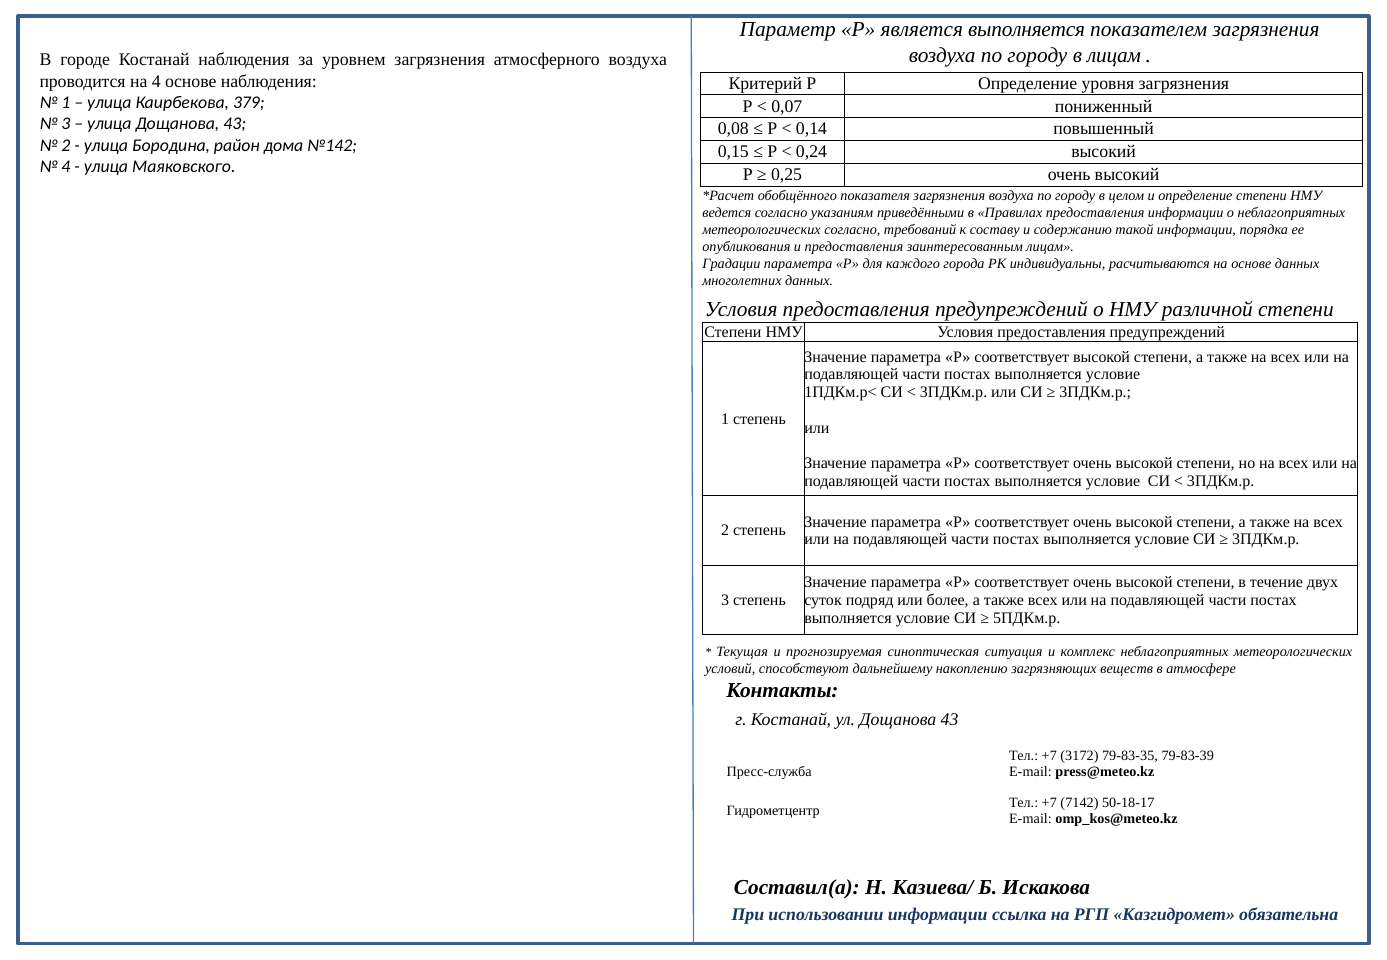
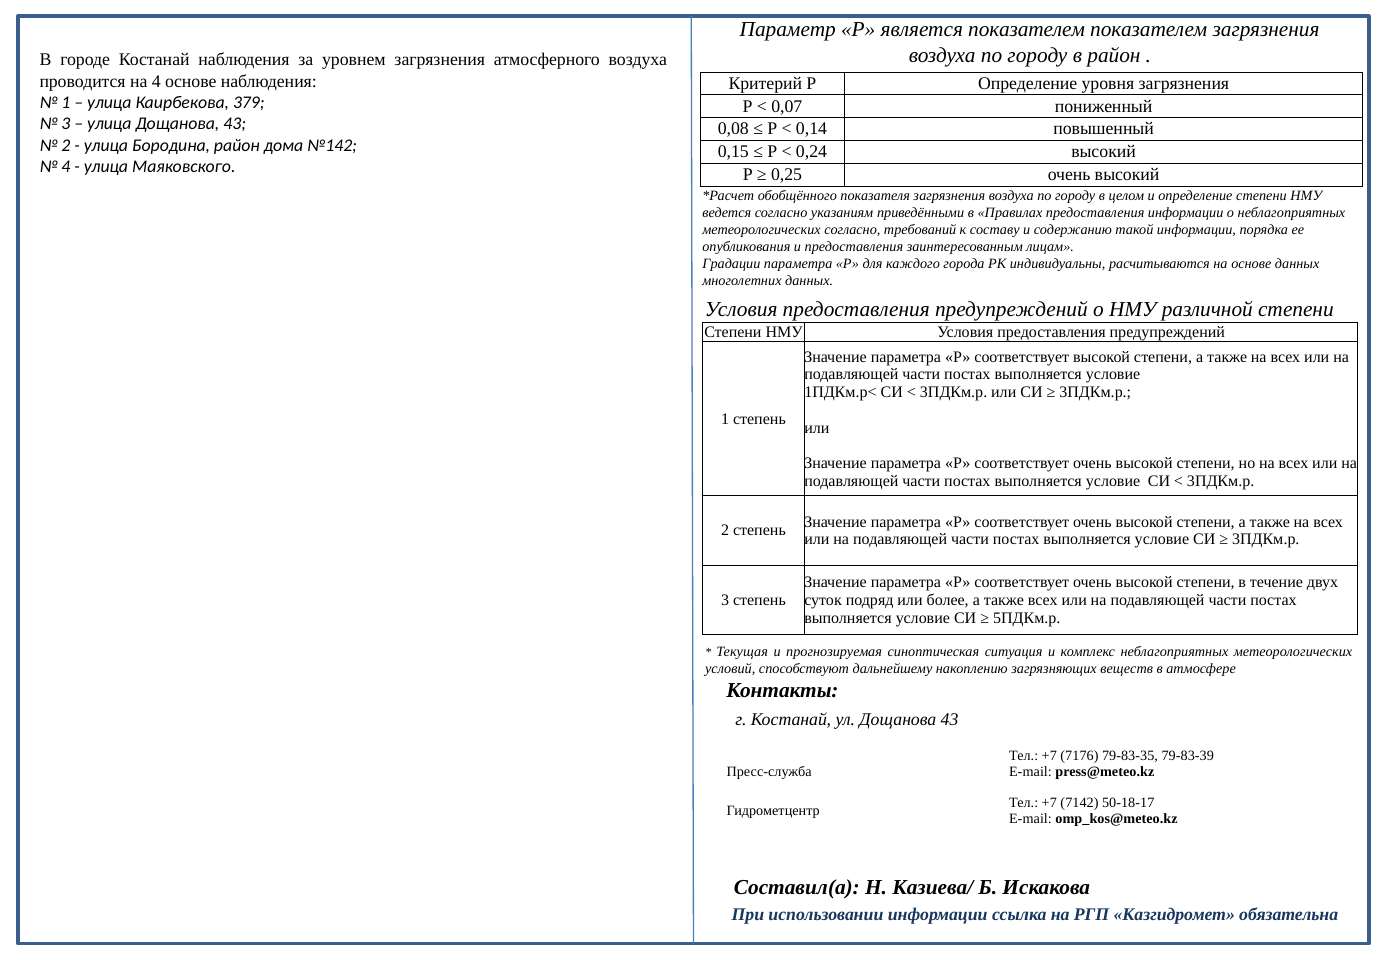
является выполняется: выполняется -> показателем (1027, 30)
в лицам: лицам -> район (1114, 56)
3172: 3172 -> 7176 (1080, 756)
